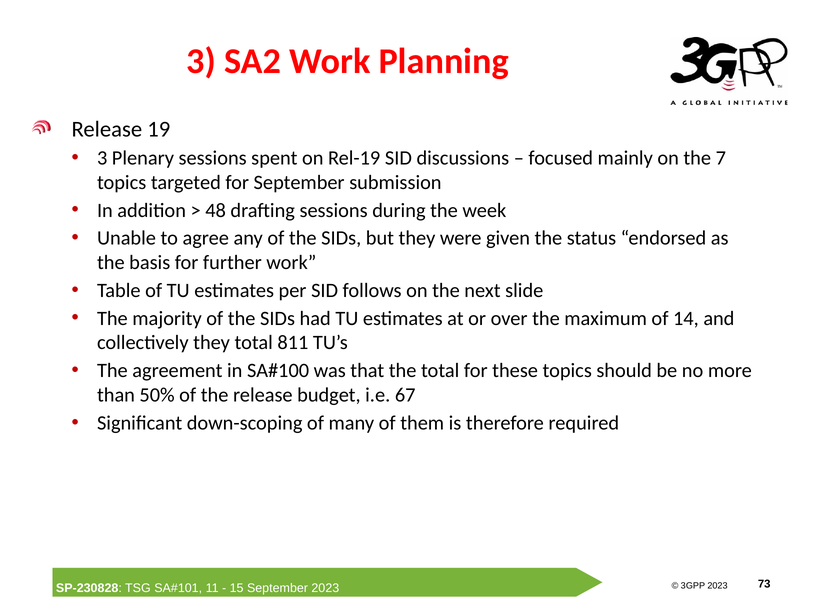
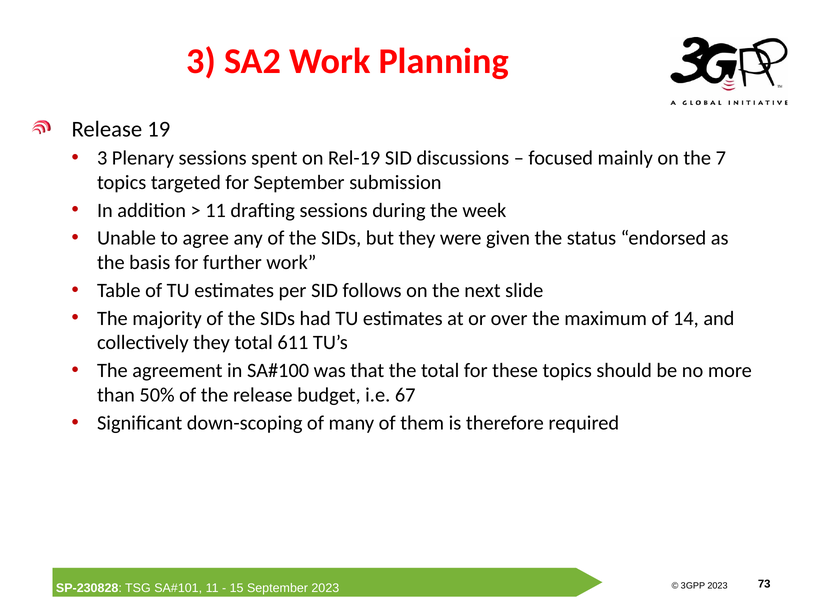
48: 48 -> 11 (216, 210)
811: 811 -> 611 (293, 343)
